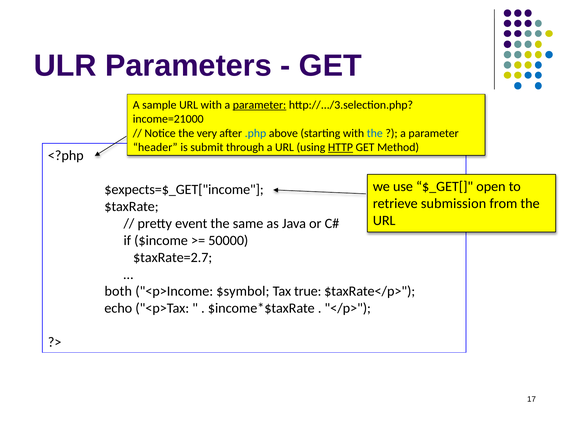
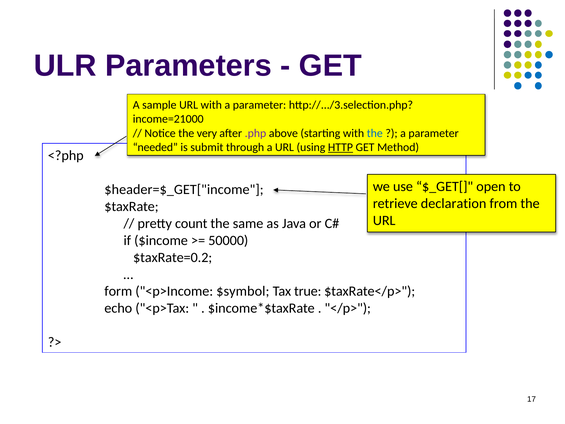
parameter underline: present -> none (260, 105)
.php colour: blue -> purple (255, 133)
header: header -> needed (155, 147)
$expects=$_GET["income: $expects=$_GET["income -> $header=$_GET["income (184, 189)
submission: submission -> declaration (454, 203)
event: event -> count (191, 223)
$taxRate=2.7: $taxRate=2.7 -> $taxRate=0.2 (173, 257)
both: both -> form (118, 291)
